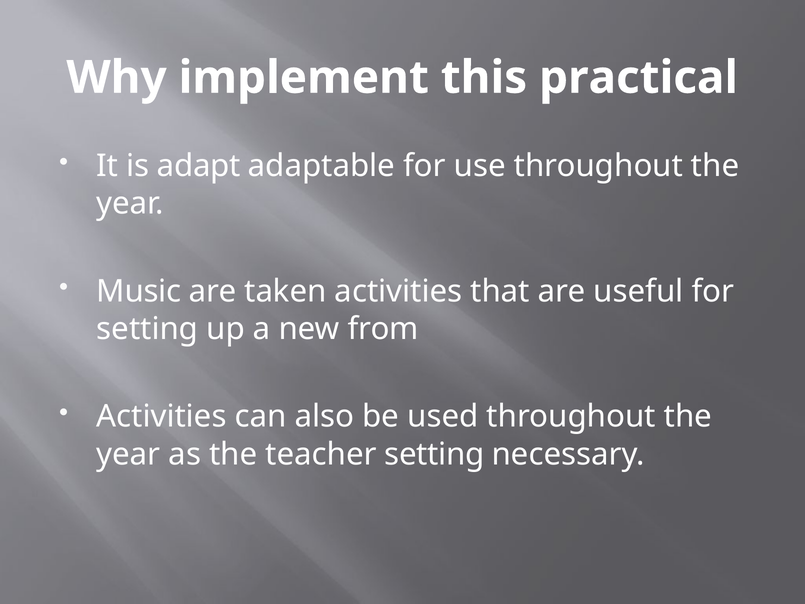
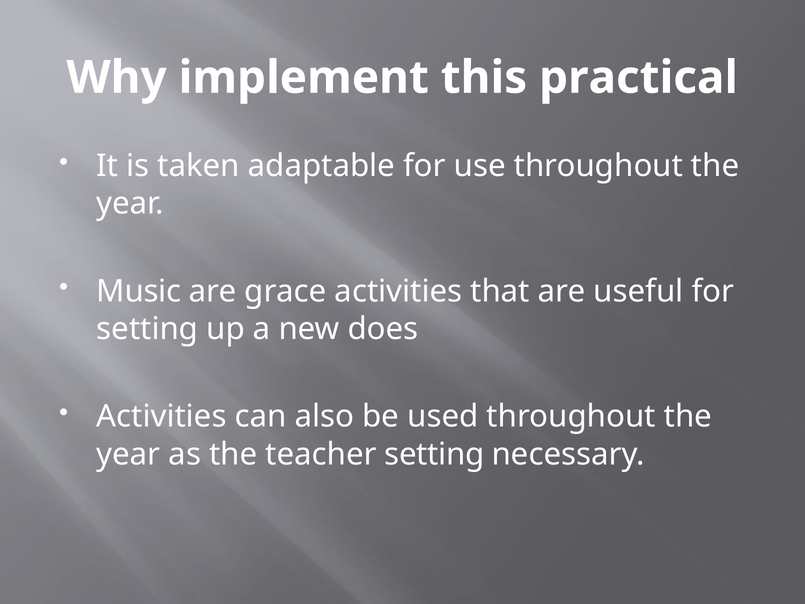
adapt: adapt -> taken (199, 166)
taken: taken -> grace (285, 291)
from: from -> does (383, 329)
